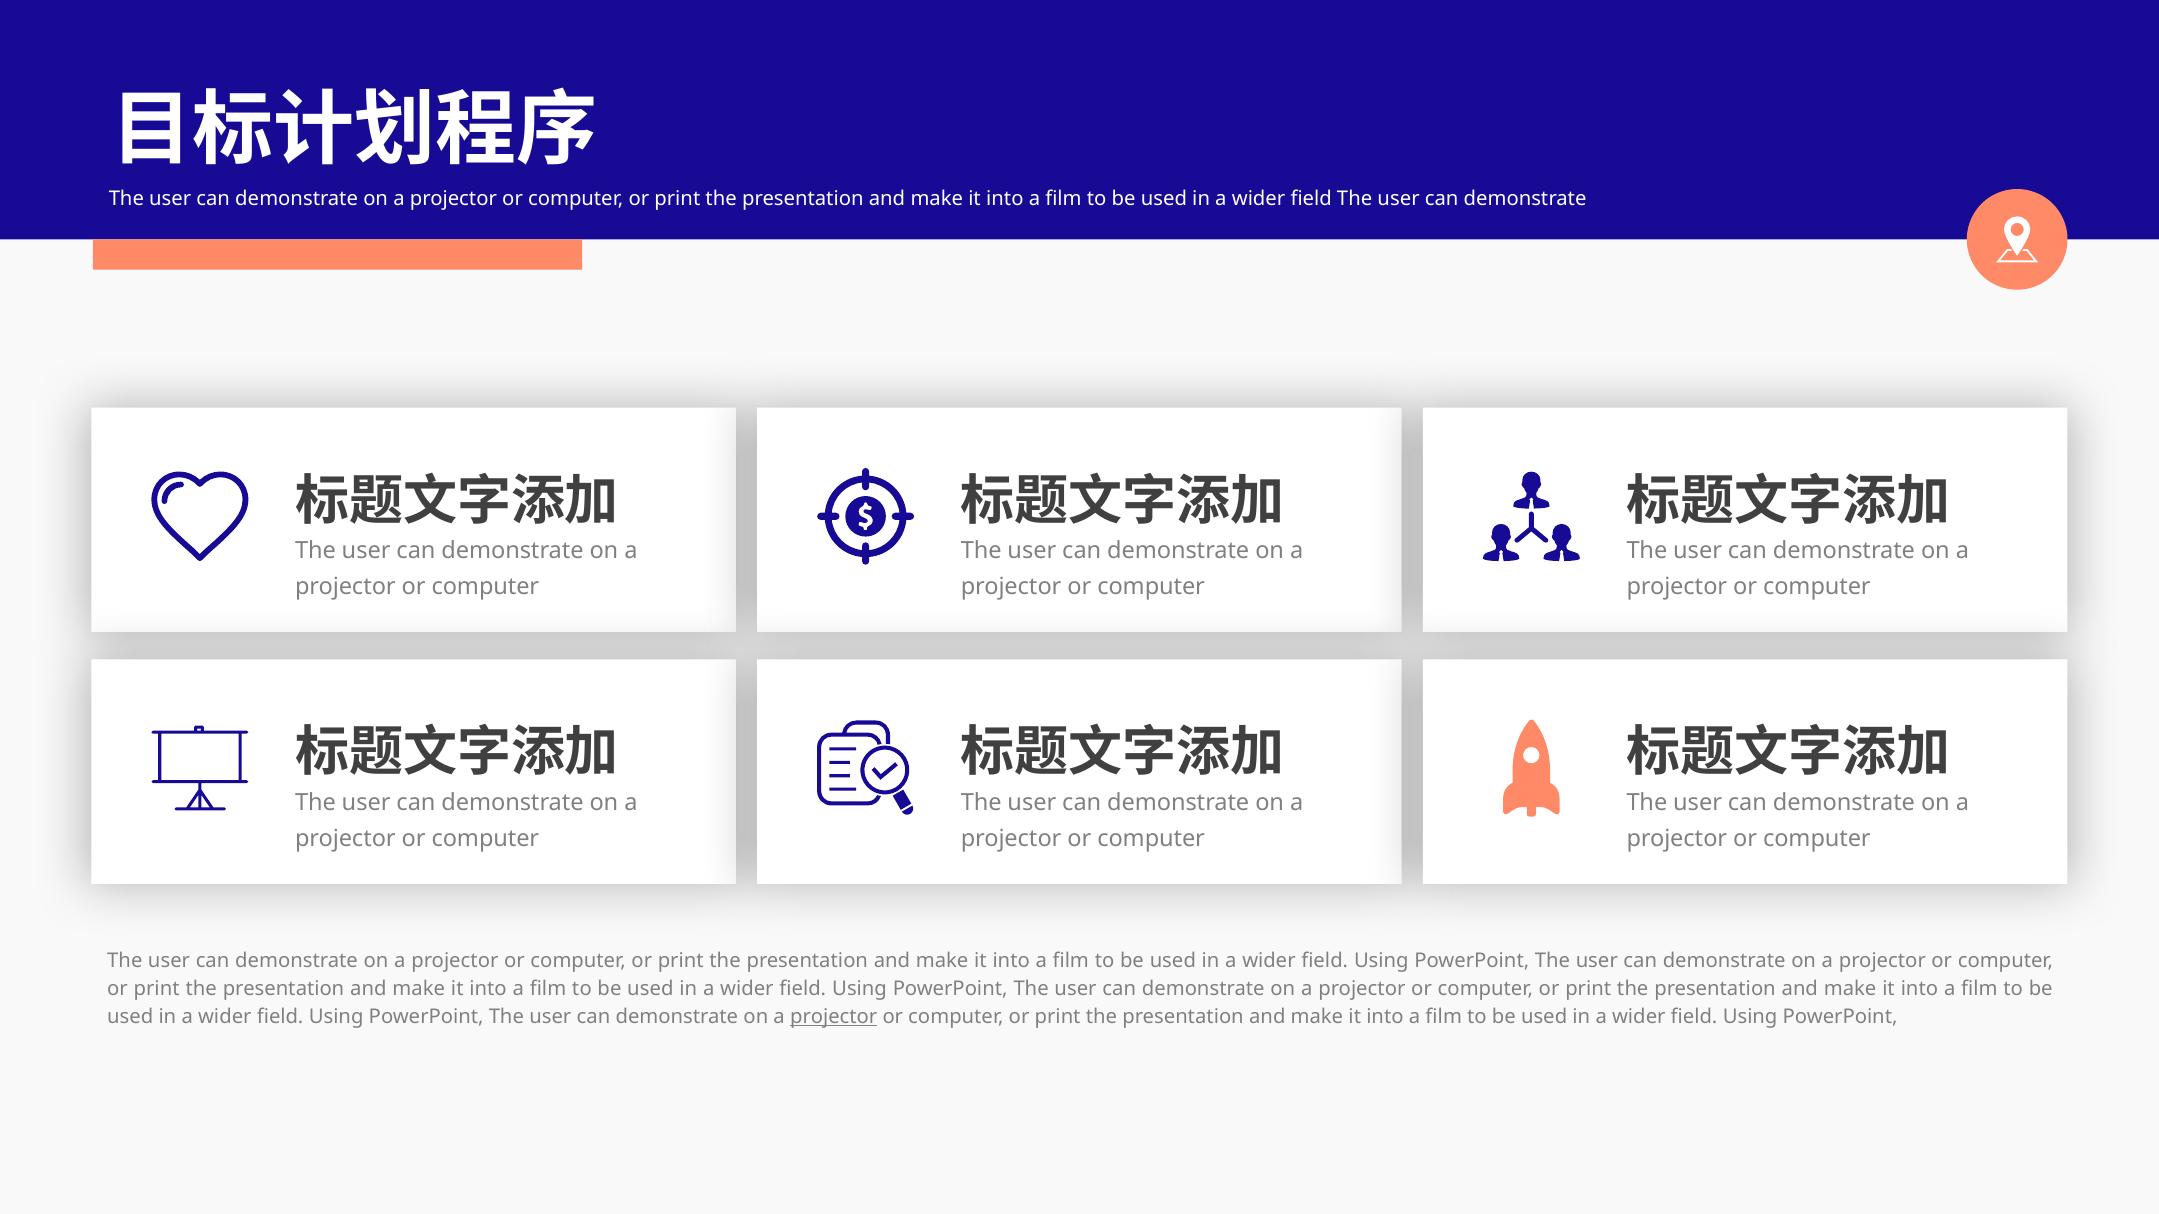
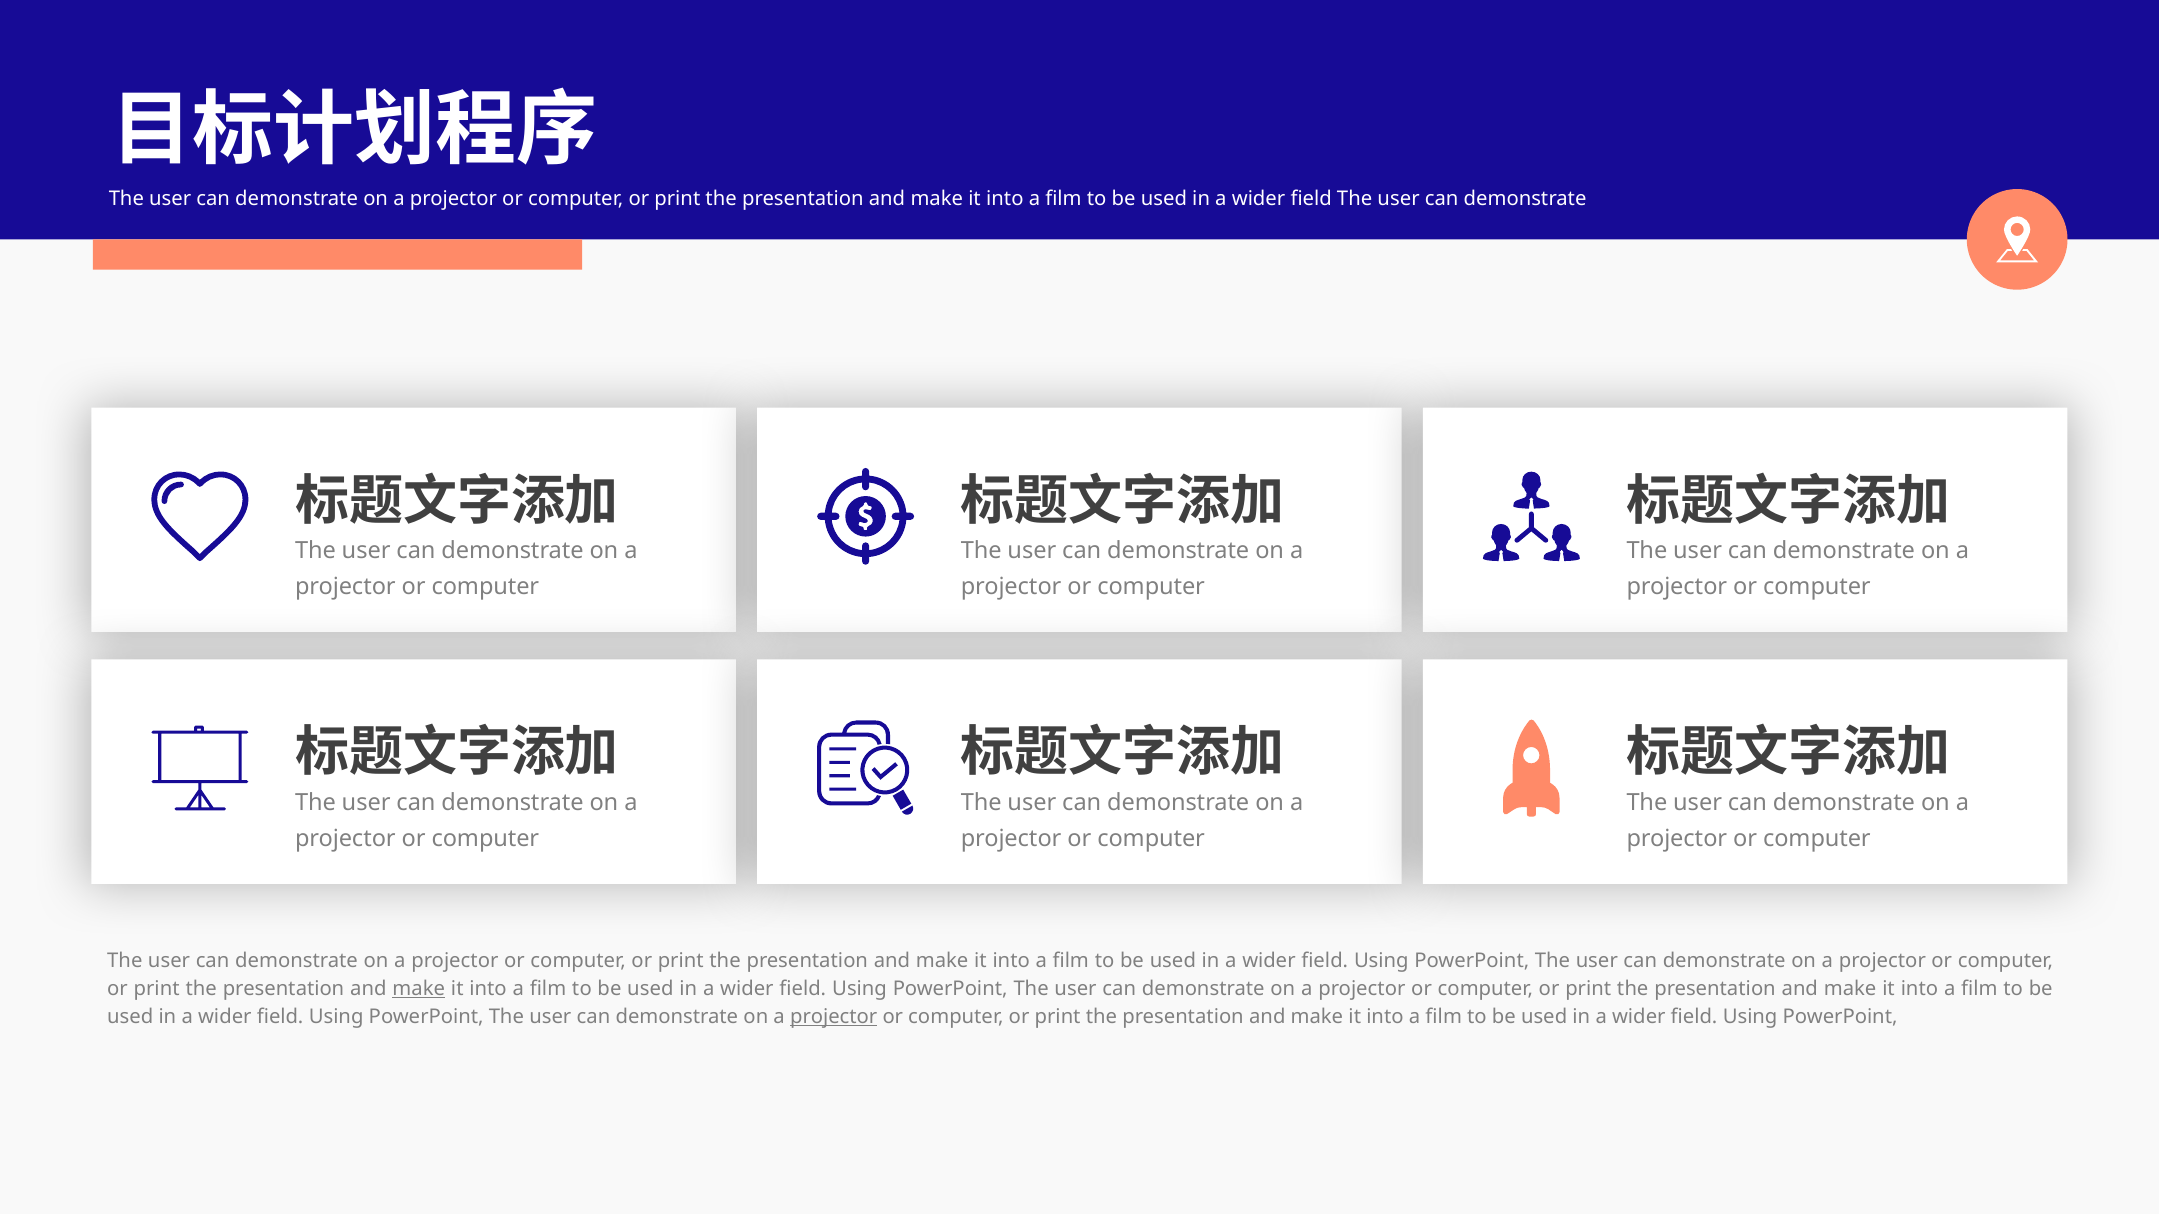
make underline: none -> present (419, 989)
